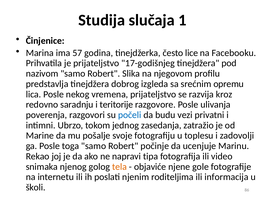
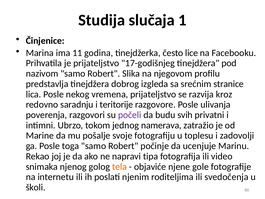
57: 57 -> 11 (77, 53)
opremu: opremu -> stranice (229, 84)
počeli colour: blue -> purple (130, 115)
vezi: vezi -> svih (185, 115)
zasedanja: zasedanja -> namerava (161, 125)
informacija: informacija -> svedočenja (226, 177)
